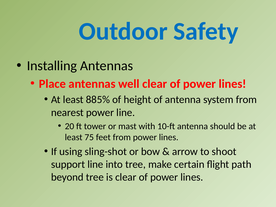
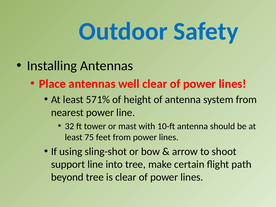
885%: 885% -> 571% (98, 100)
20: 20 -> 32 (69, 126)
